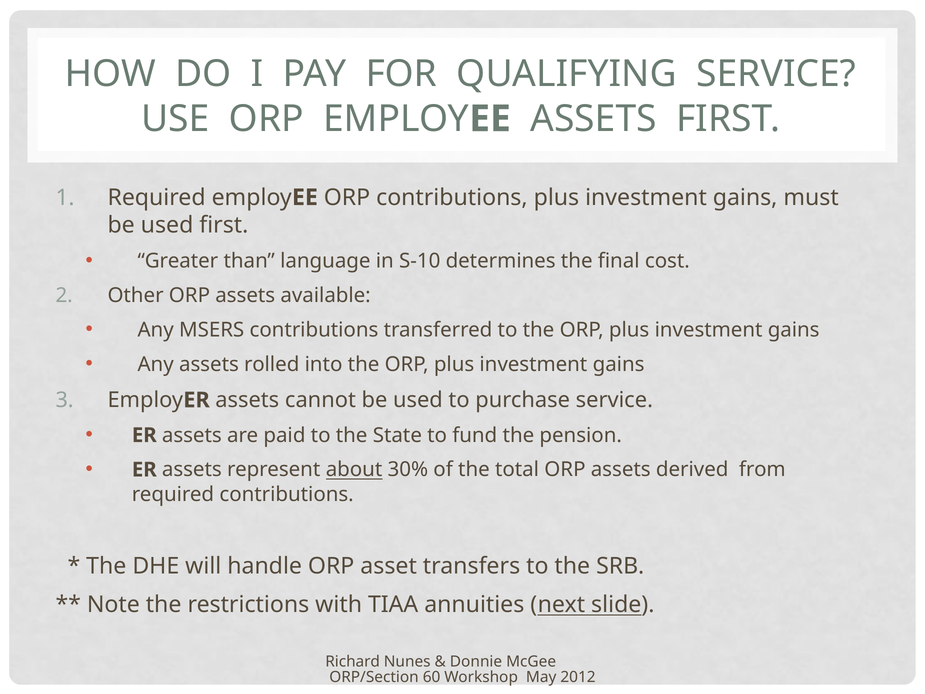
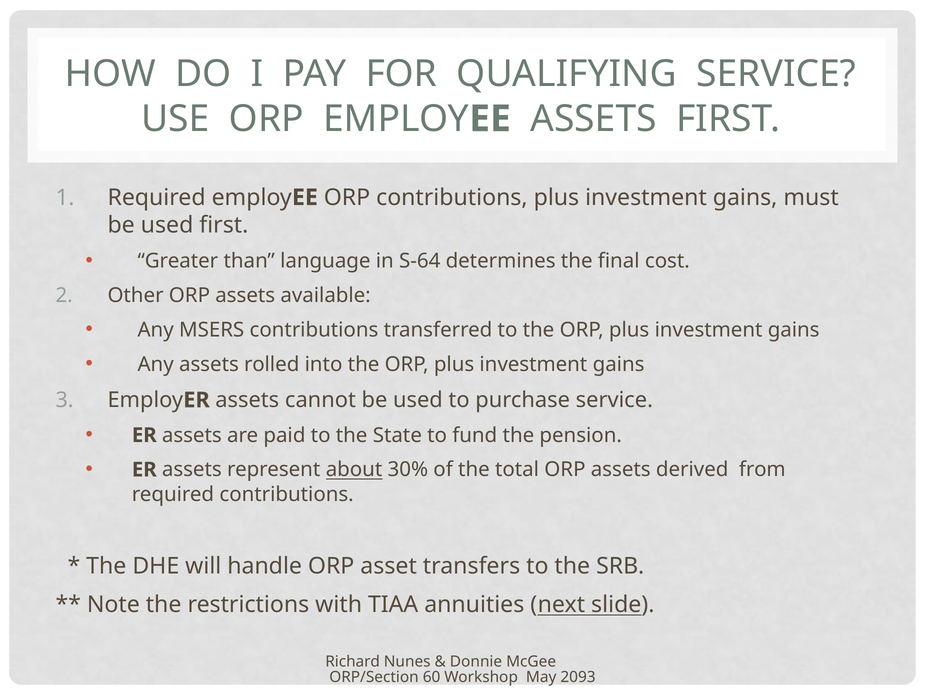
S-10: S-10 -> S-64 (420, 261)
2012: 2012 -> 2093 (578, 677)
